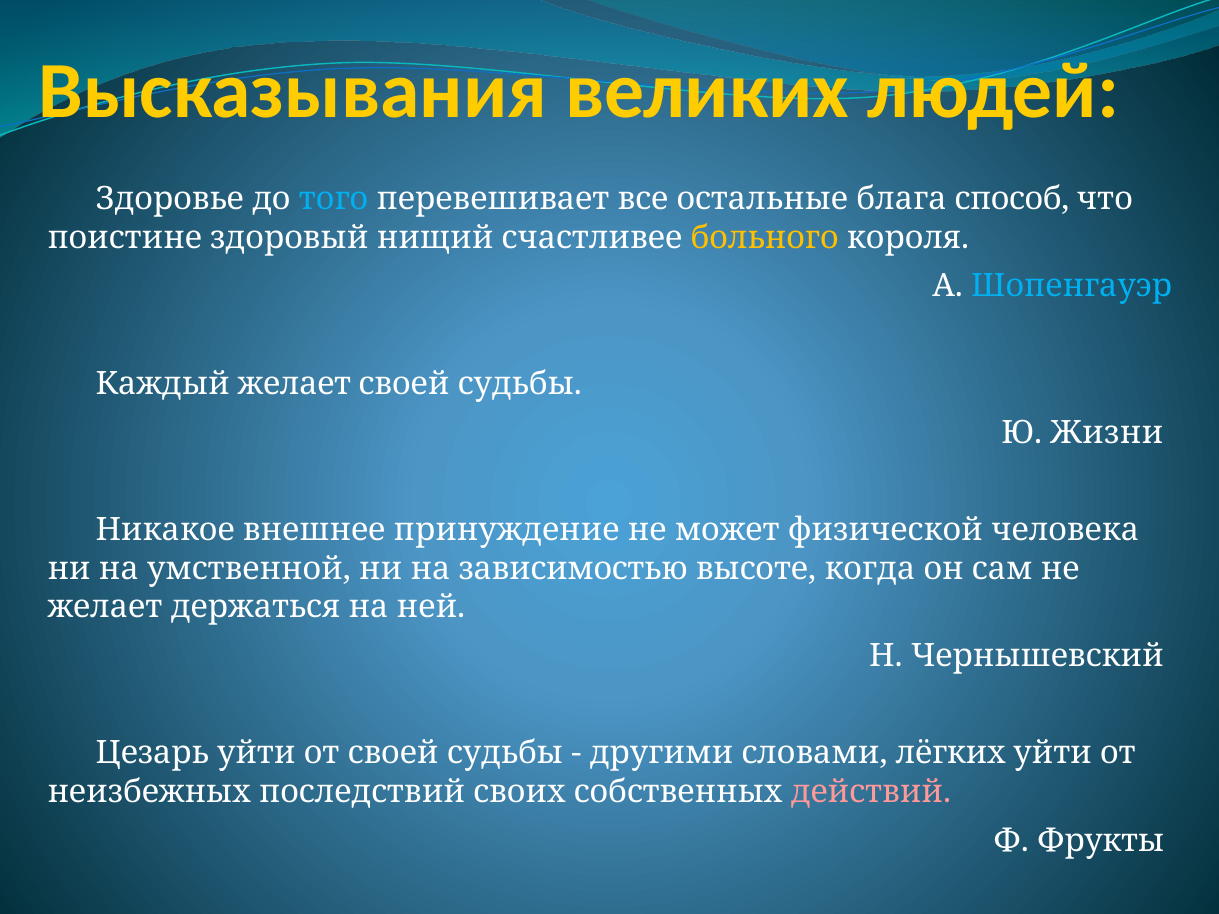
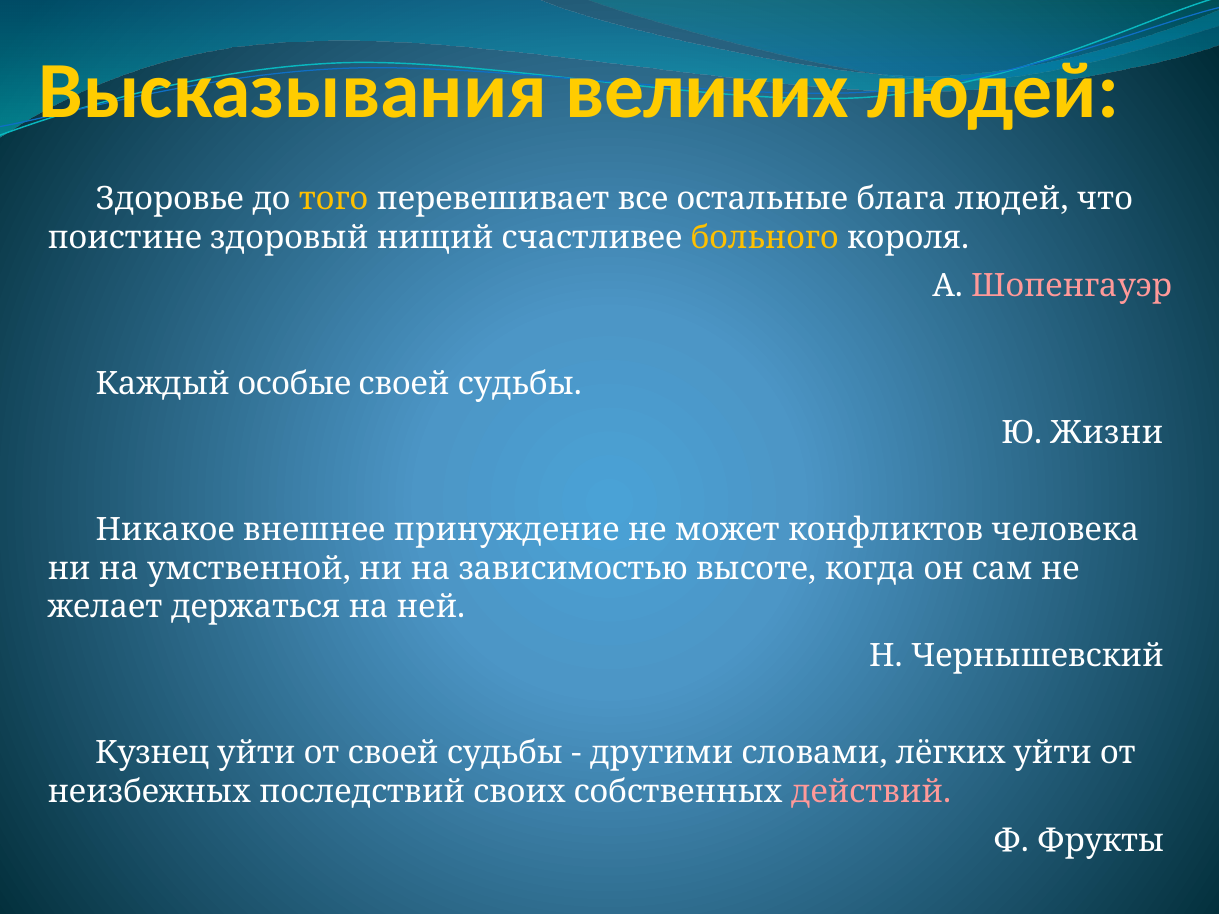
того colour: light blue -> yellow (334, 199)
блага способ: способ -> людей (1012, 199)
Шопенгауэр colour: light blue -> pink (1072, 286)
Каждый желает: желает -> особые (294, 384)
физической: физической -> конфликтов (886, 530)
Цезарь: Цезарь -> Кузнец (152, 754)
